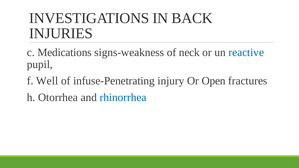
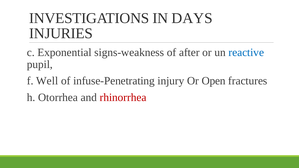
BACK: BACK -> DAYS (192, 18)
Medications: Medications -> Exponential (65, 52)
neck: neck -> after (189, 52)
rhinorrhea colour: blue -> red (123, 97)
